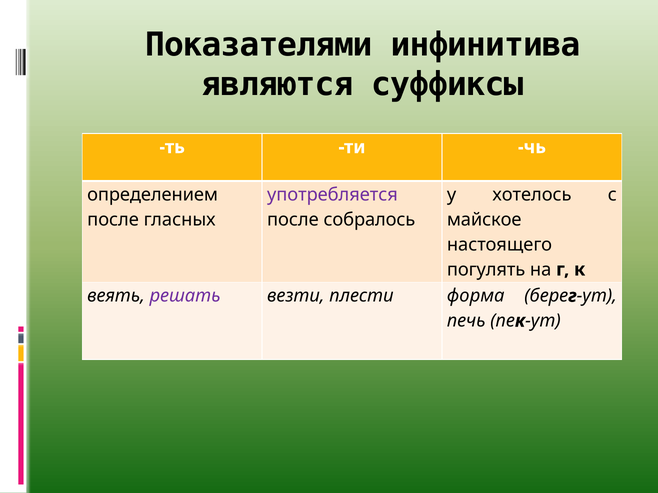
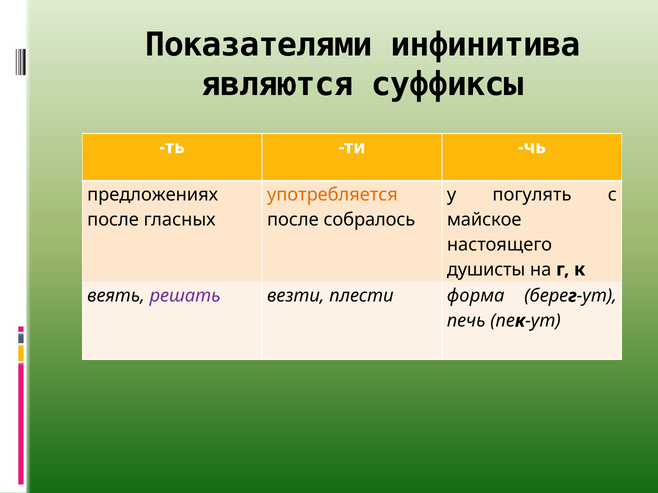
определением: определением -> предложениях (153, 195)
употребляется colour: purple -> orange (332, 195)
хотелось: хотелось -> погулять (532, 195)
погулять: погулять -> душисты (486, 270)
